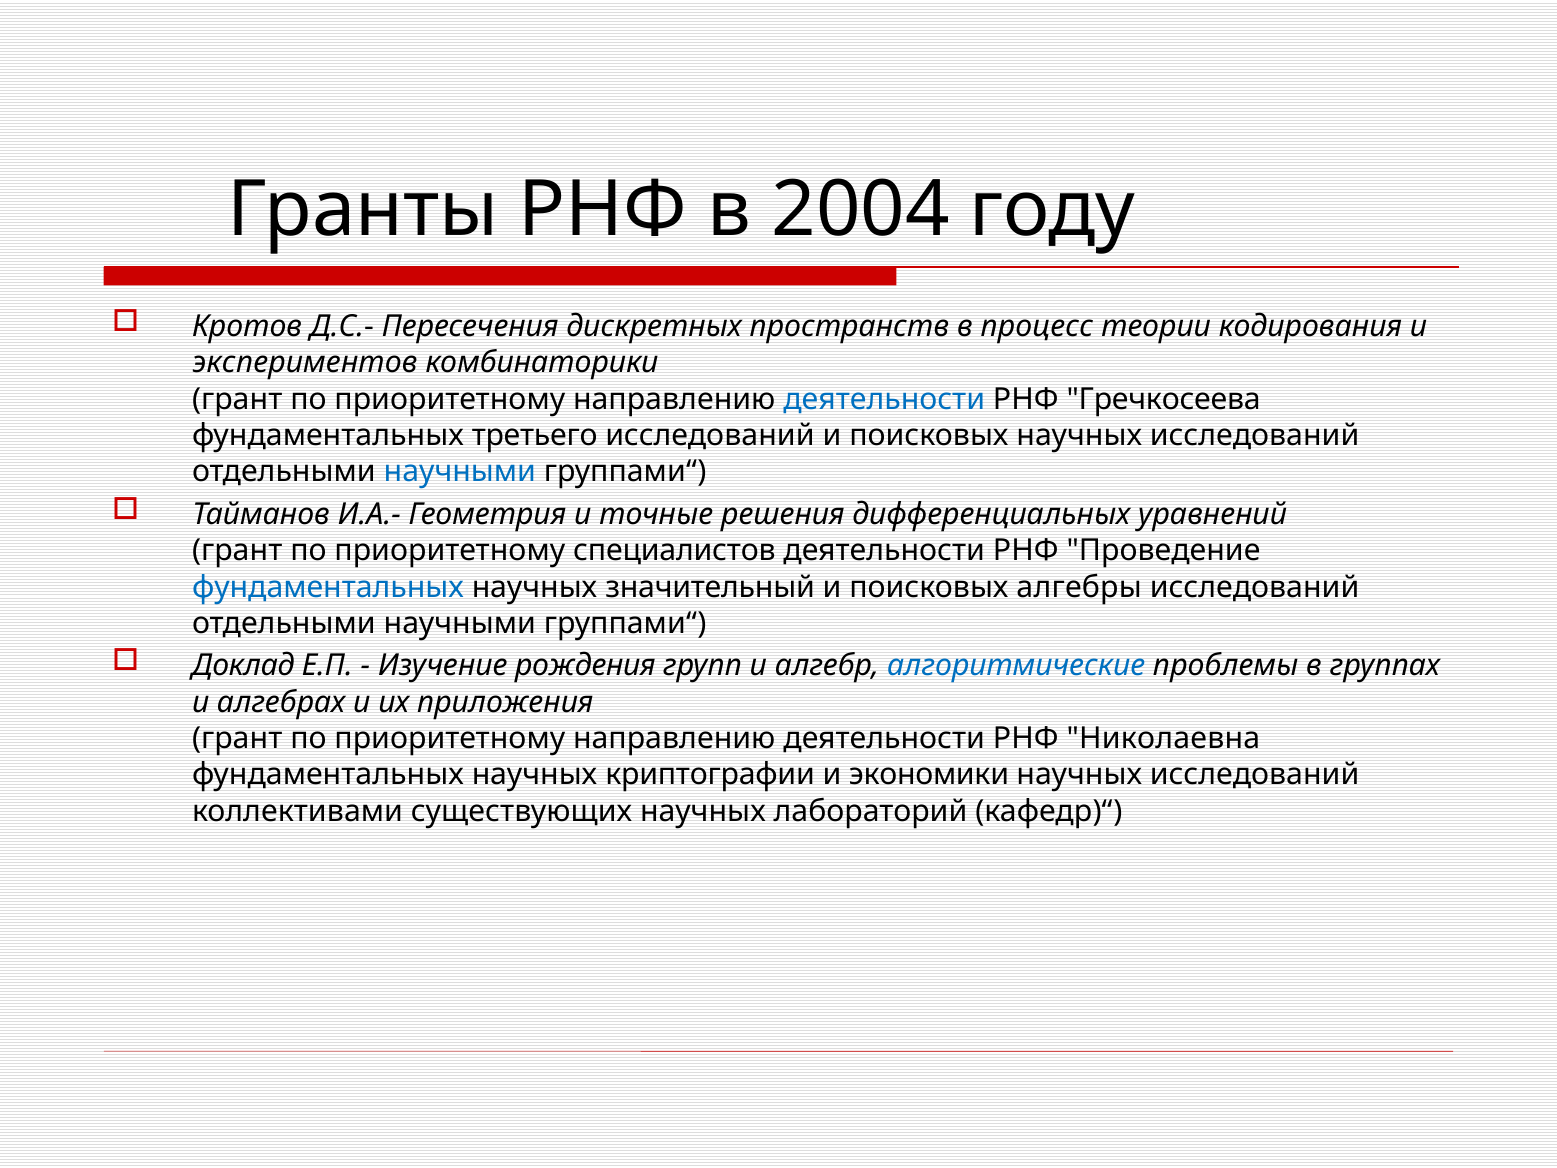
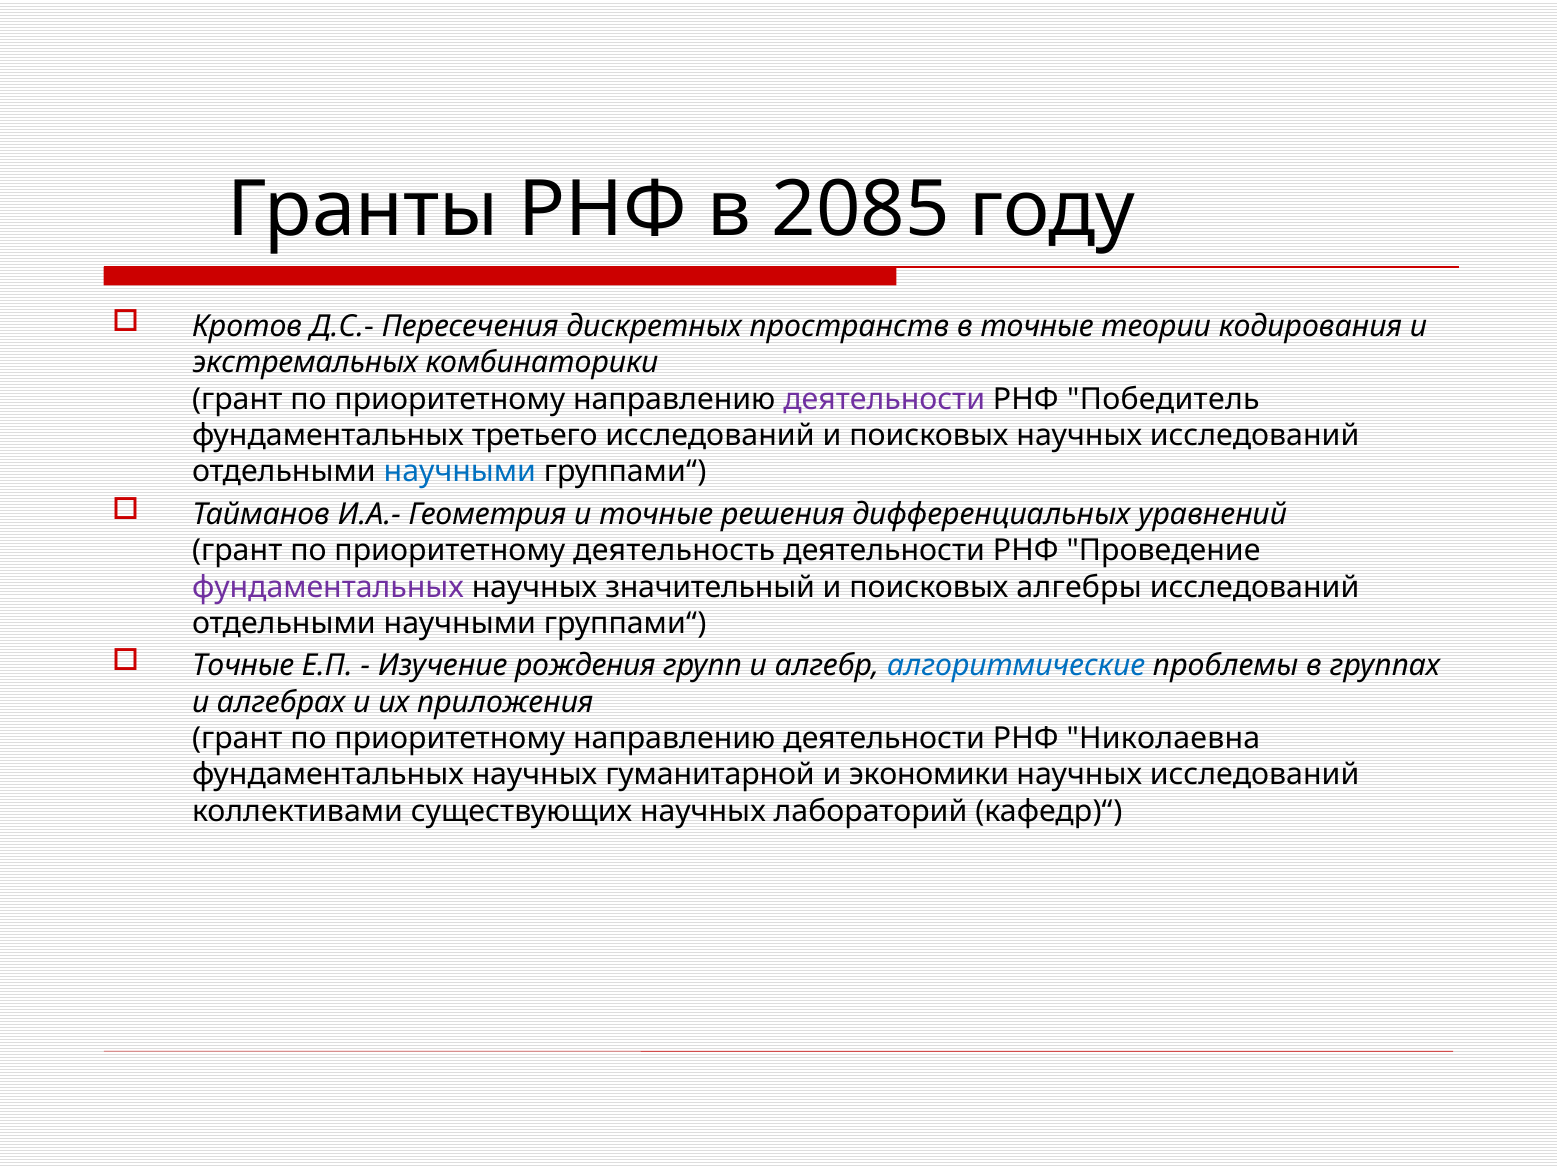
2004: 2004 -> 2085 (861, 210)
в процесс: процесс -> точные (1037, 326)
экспериментов: экспериментов -> экстремальных (305, 363)
деятельности colour: blue -> purple (884, 399)
Гречкосеева: Гречкосеева -> Победитель (1163, 399)
специалистов: специалистов -> деятельность (674, 551)
фундаментальных colour: blue -> purple (328, 587)
Доклад: Доклад -> Точные (243, 666)
криптографии: криптографии -> гуманитарной (710, 775)
